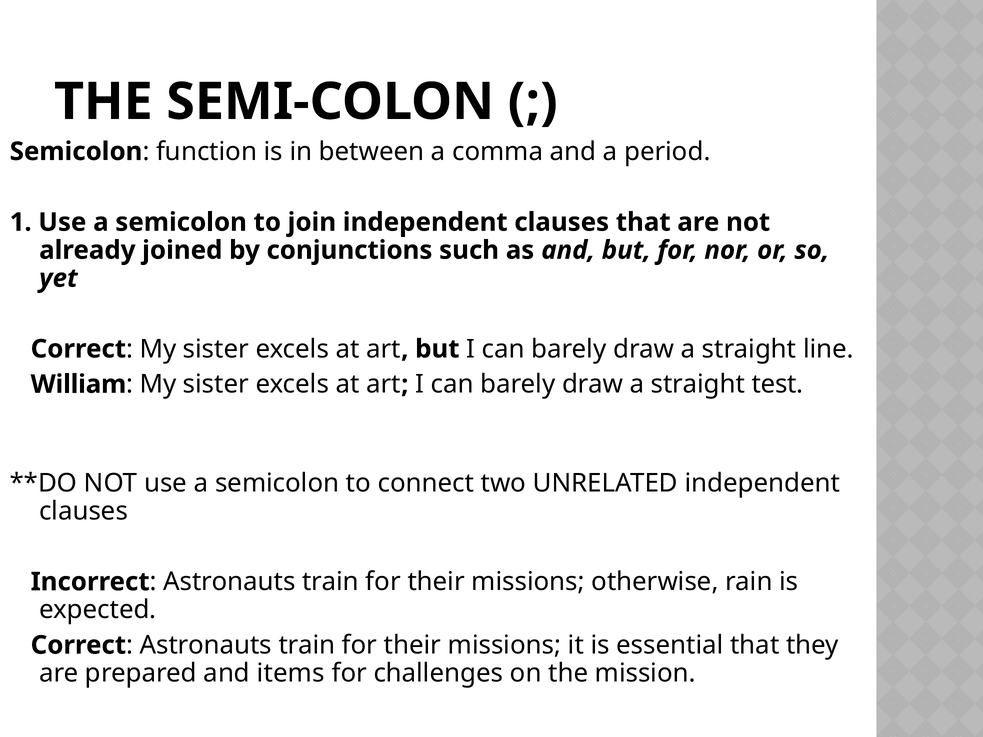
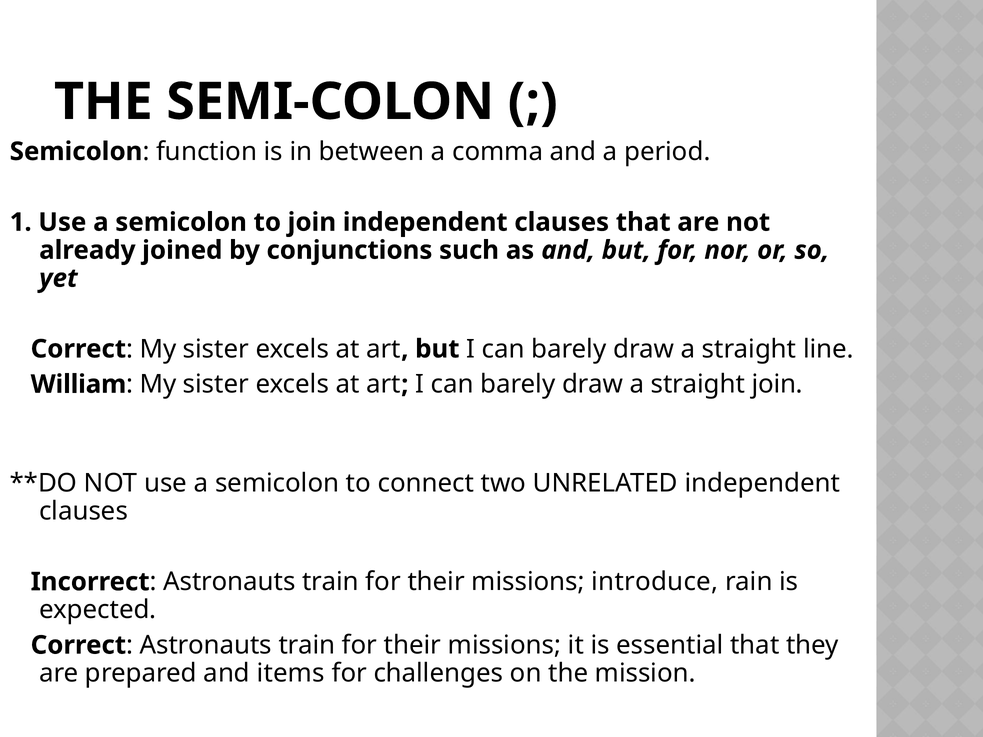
straight test: test -> join (777, 384)
otherwise: otherwise -> introduce (655, 582)
